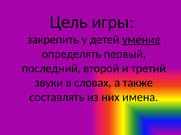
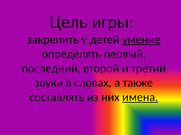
имена underline: none -> present (140, 98)
